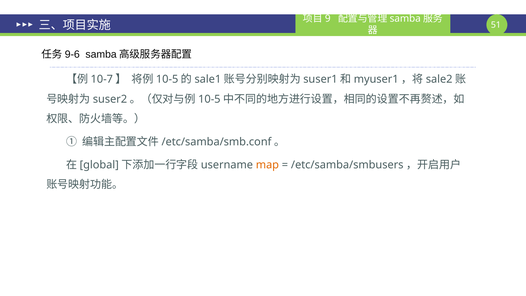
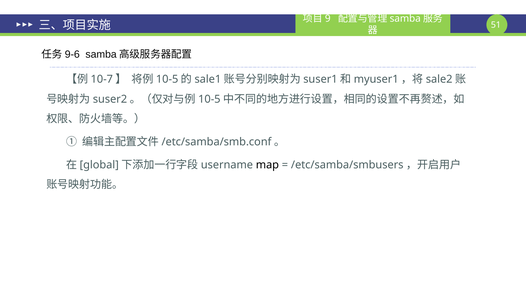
map colour: orange -> black (267, 165)
